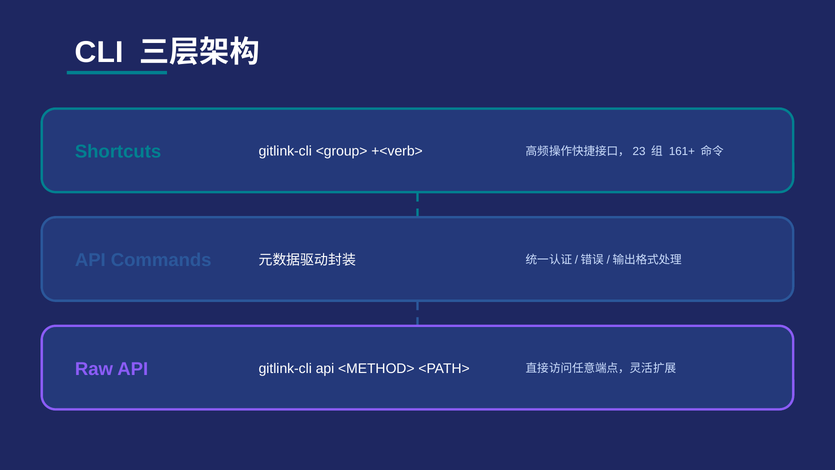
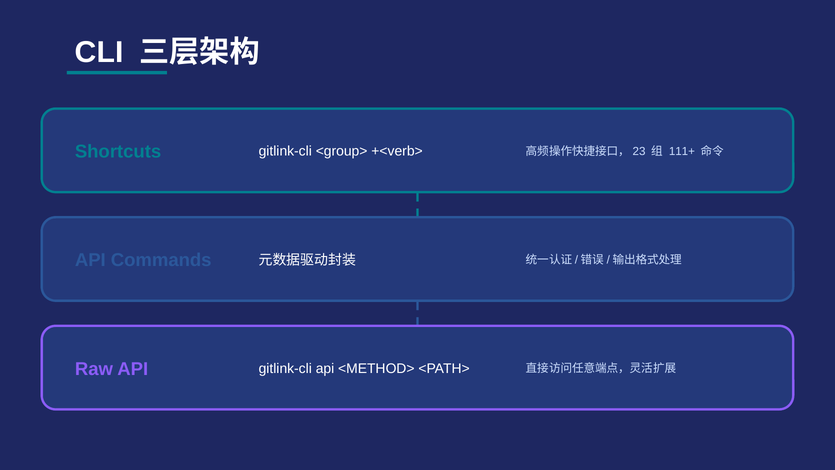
161+: 161+ -> 111+ (682, 151)
